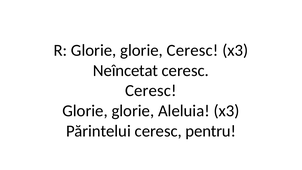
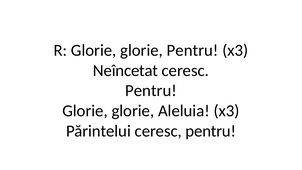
glorie Ceresc: Ceresc -> Pentru (193, 50)
Ceresc: Ceresc -> Pentru (151, 91)
